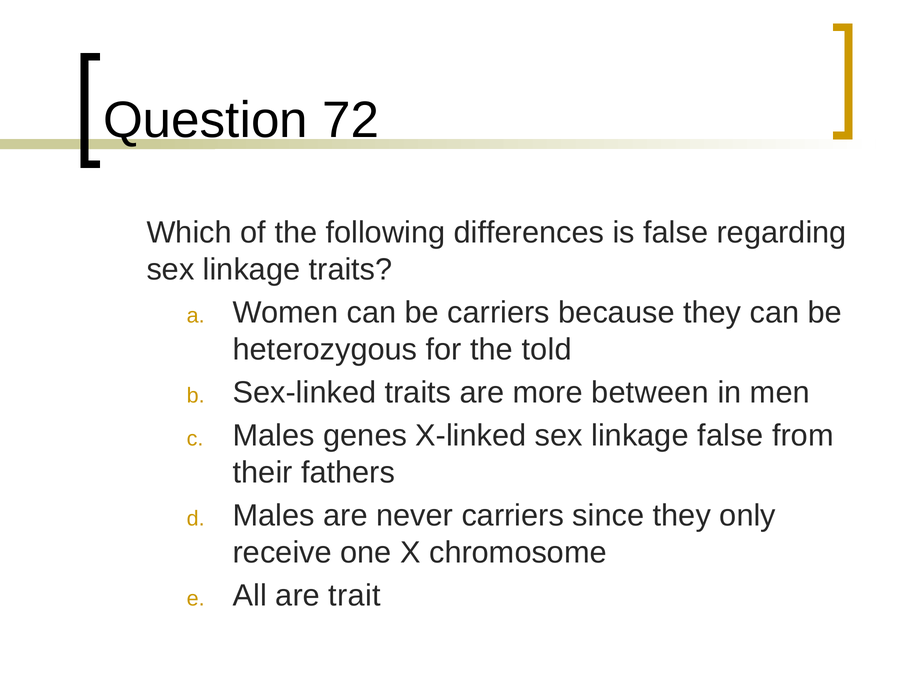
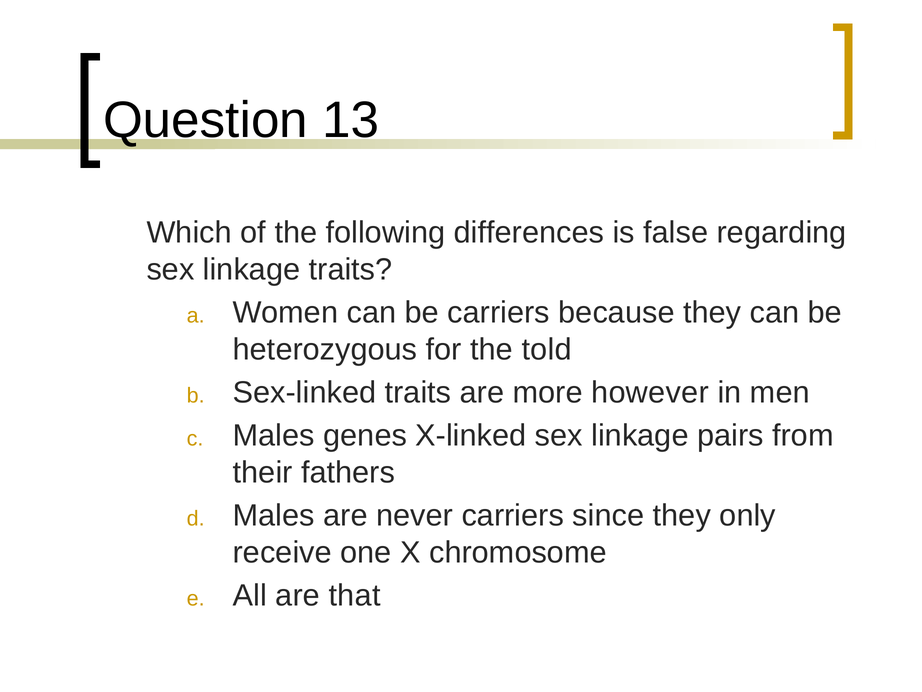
72: 72 -> 13 (351, 120)
between: between -> however (650, 392)
linkage false: false -> pairs (730, 435)
trait: trait -> that (355, 595)
